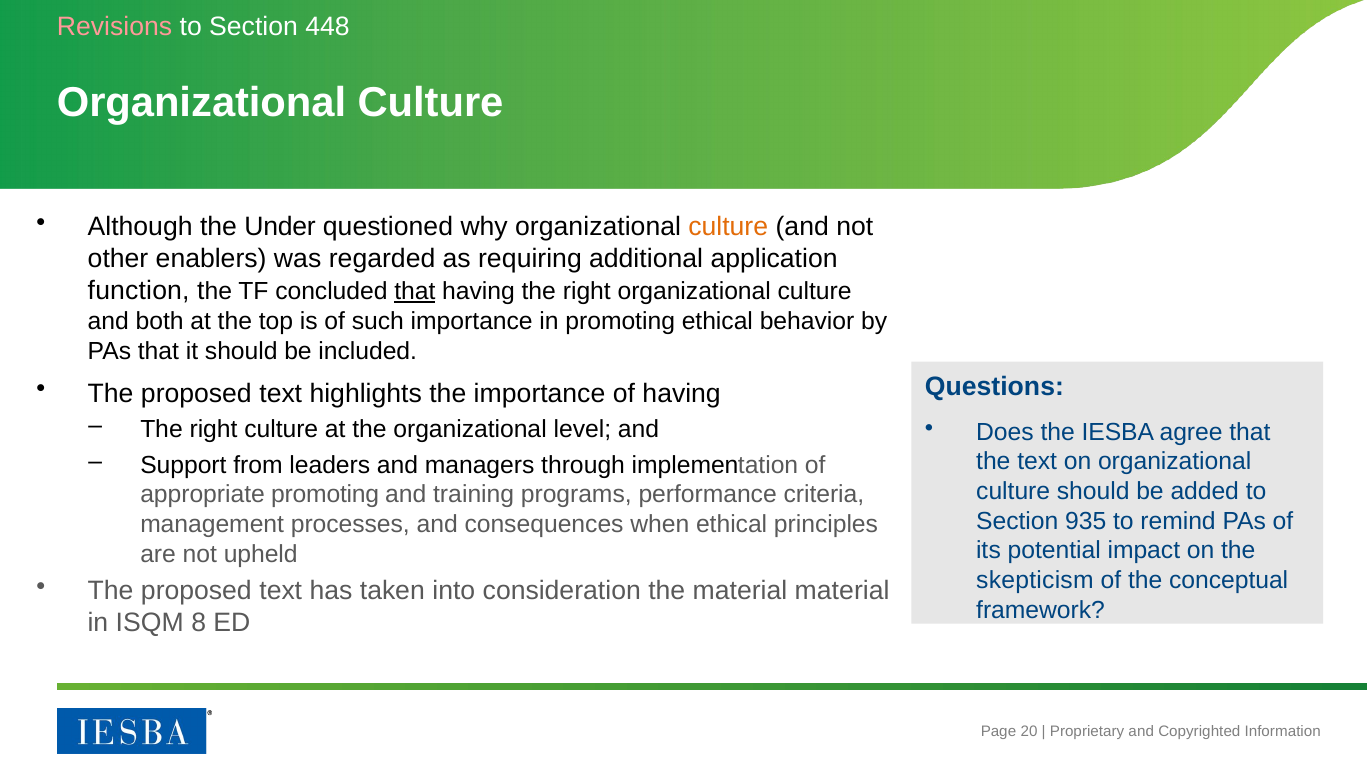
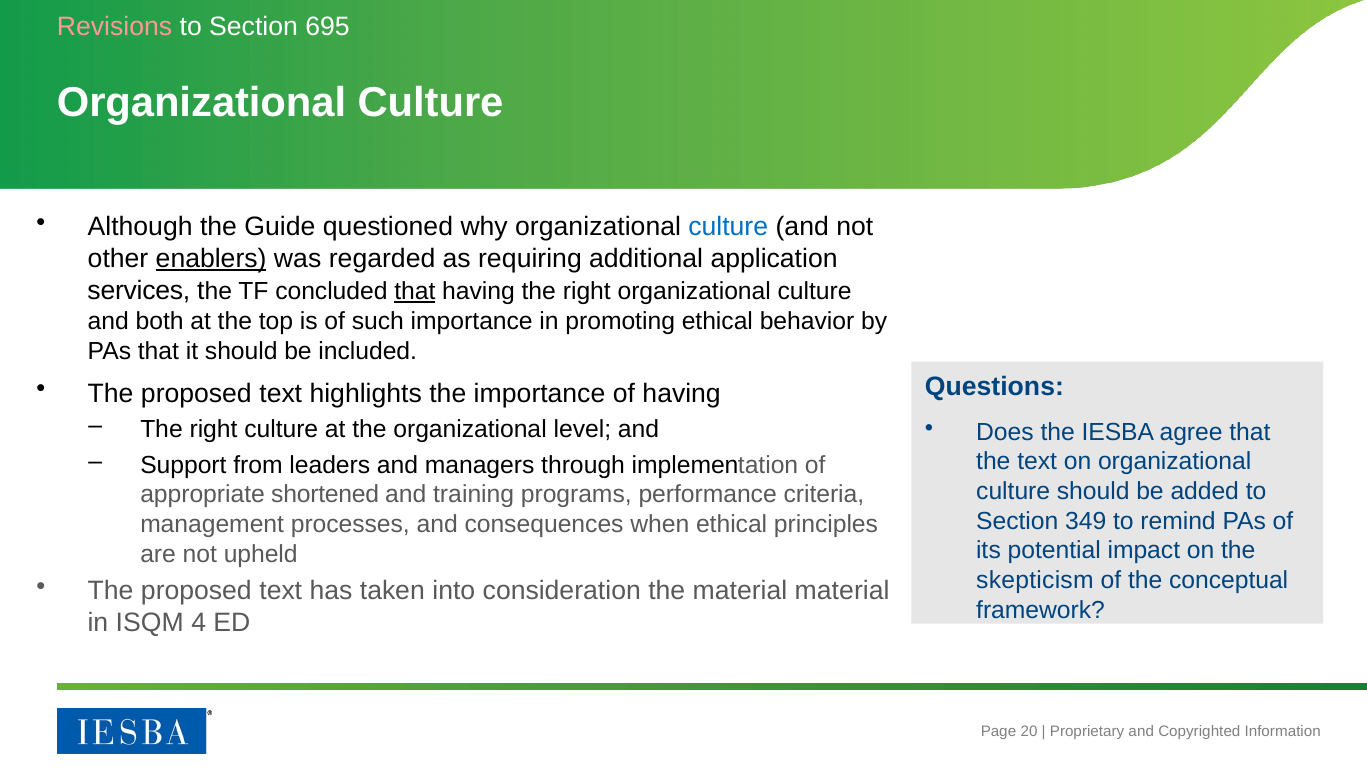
448: 448 -> 695 (328, 26)
Under: Under -> Guide (280, 227)
culture colour: orange -> blue (728, 227)
enablers underline: none -> present (211, 259)
function: function -> services (139, 291)
appropriate promoting: promoting -> shortened (325, 495)
935: 935 -> 349 (1086, 521)
8: 8 -> 4 (199, 623)
